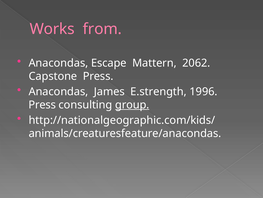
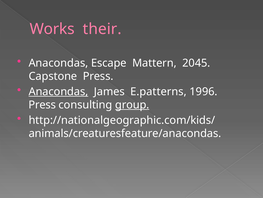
from: from -> their (102, 29)
2062: 2062 -> 2045 (196, 63)
Anacondas underline: none -> present (58, 91)
E.strength: E.strength -> E.patterns (158, 91)
